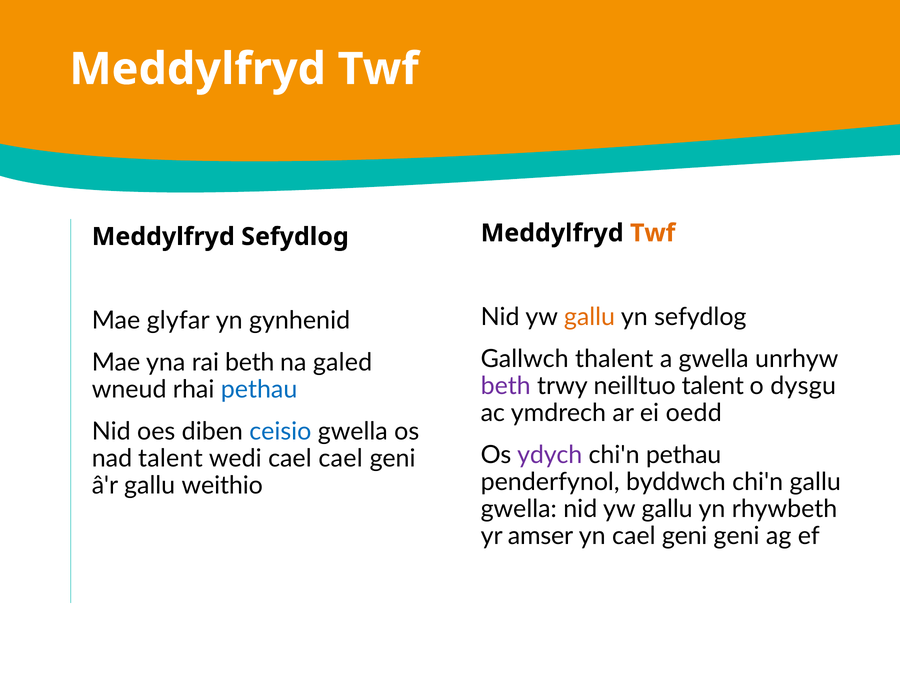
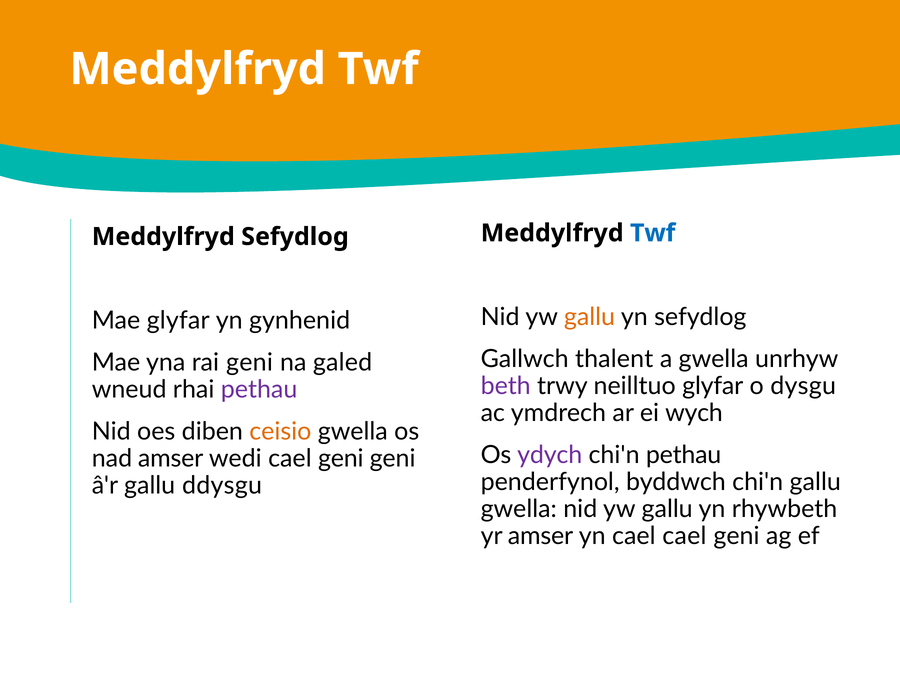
Twf colour: orange -> blue (653, 233)
rai beth: beth -> geni (249, 363)
neilltuo talent: talent -> glyfar (713, 386)
pethau colour: blue -> purple (259, 390)
oedd: oedd -> wych (694, 413)
ceisio colour: blue -> orange (280, 432)
nad talent: talent -> amser (171, 459)
wedi cael cael: cael -> geni (341, 459)
weithio: weithio -> ddysgu (222, 486)
yn cael geni: geni -> cael (684, 536)
